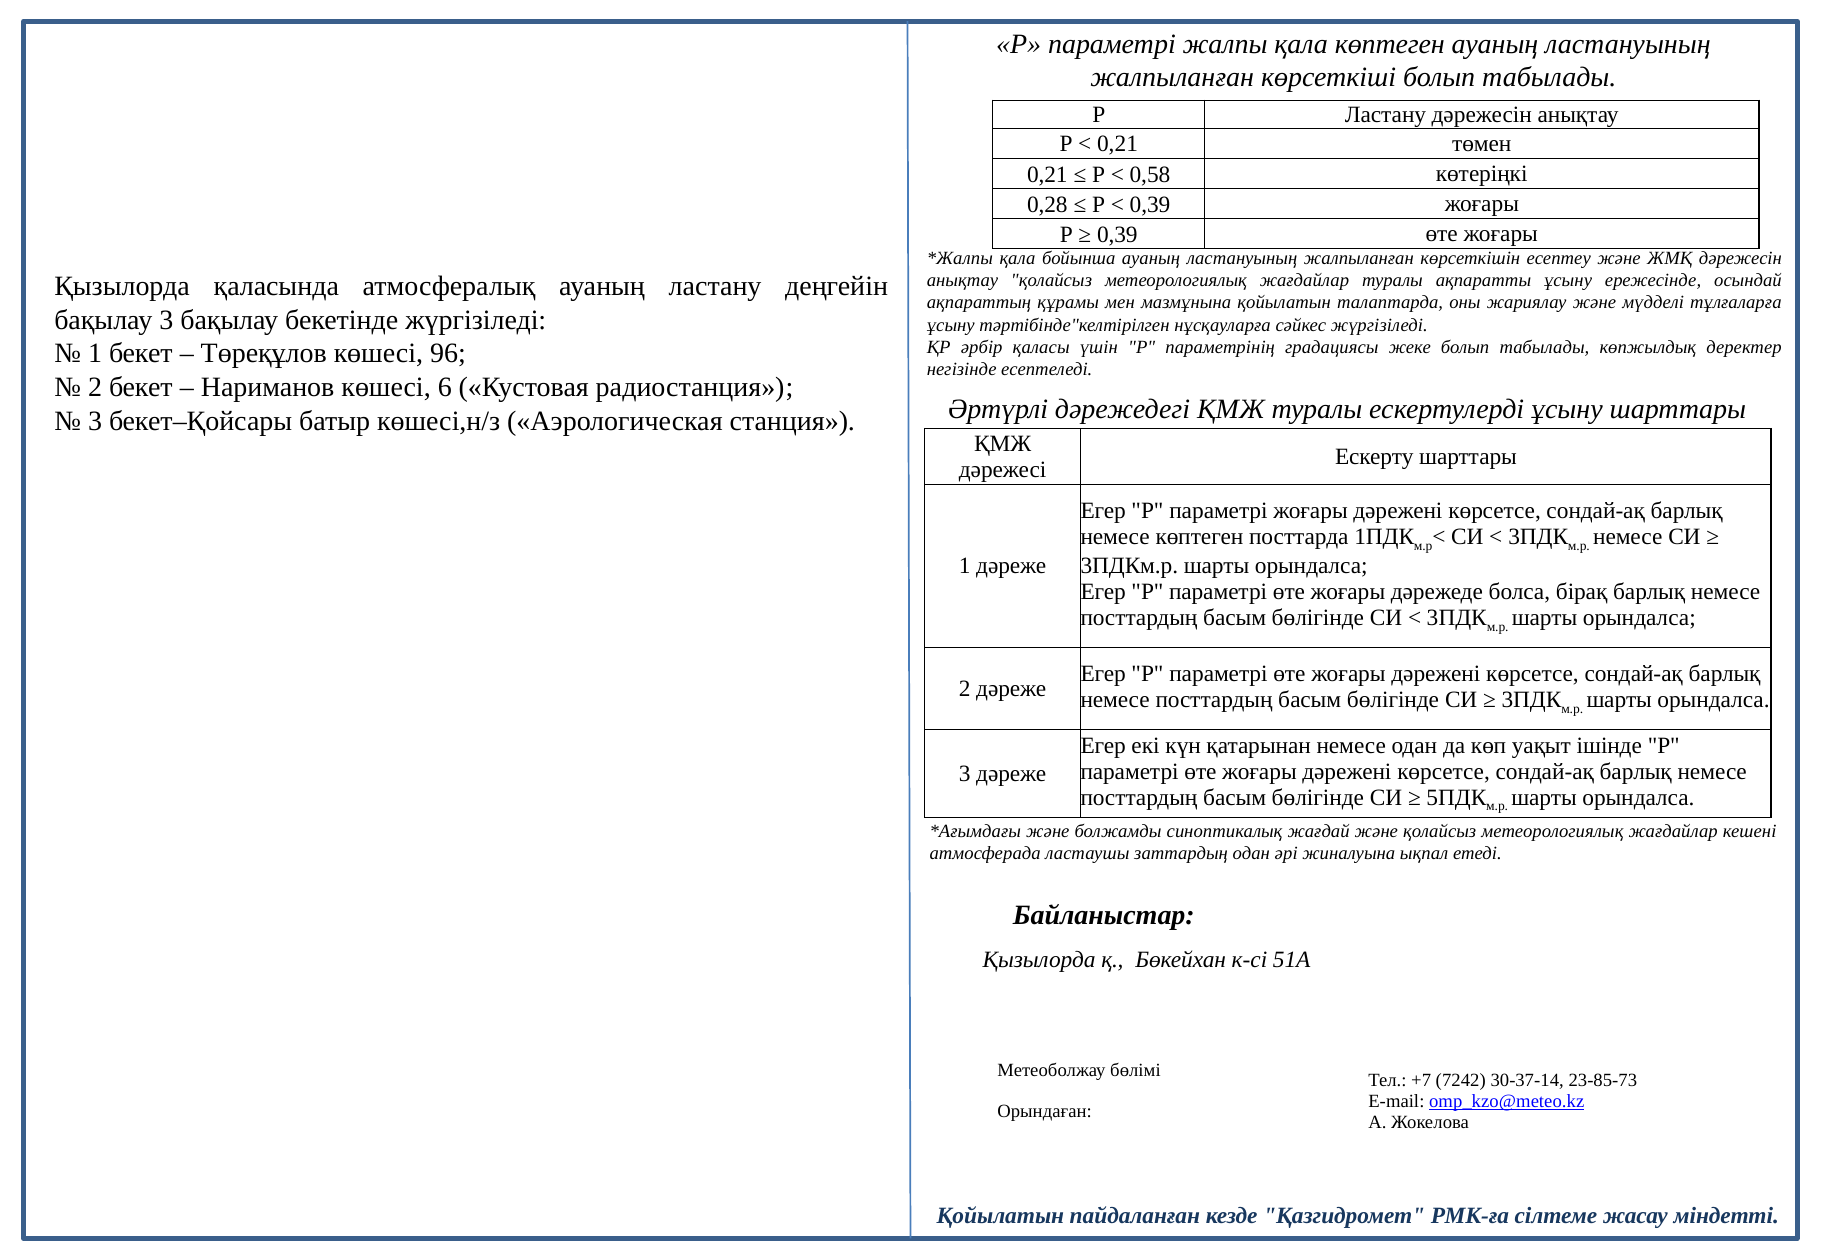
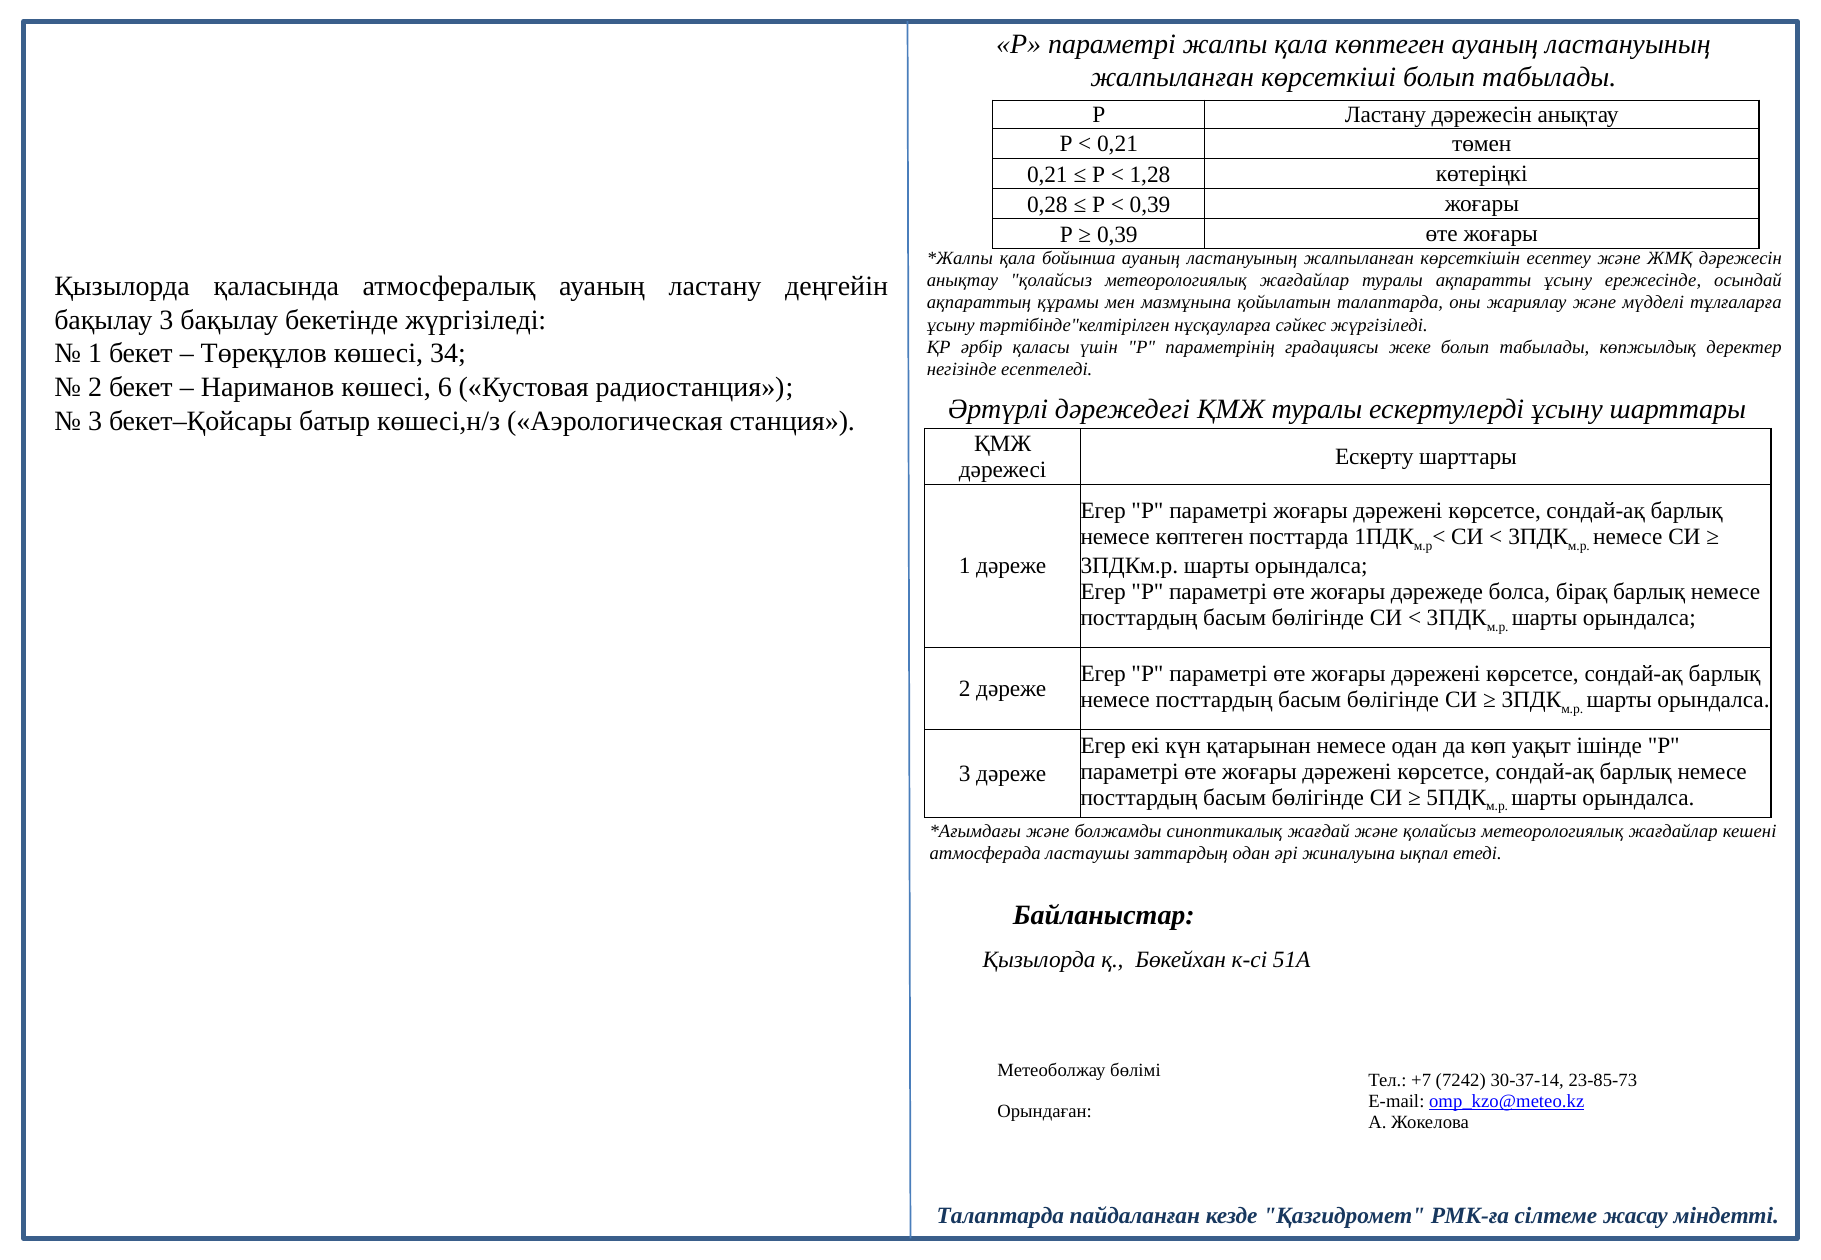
0,58: 0,58 -> 1,28 (1150, 174)
96: 96 -> 34 (448, 354)
Қойылатын: Қойылатын -> Талаптарда (1000, 1216)
